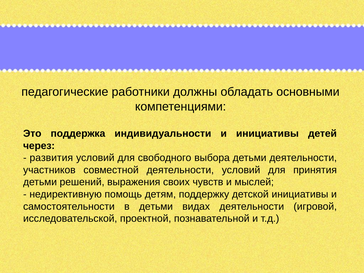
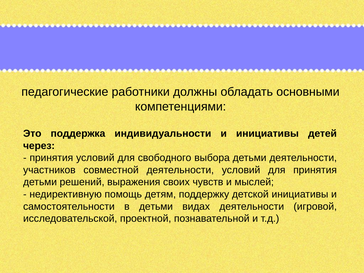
развития: развития -> принятия (51, 158)
